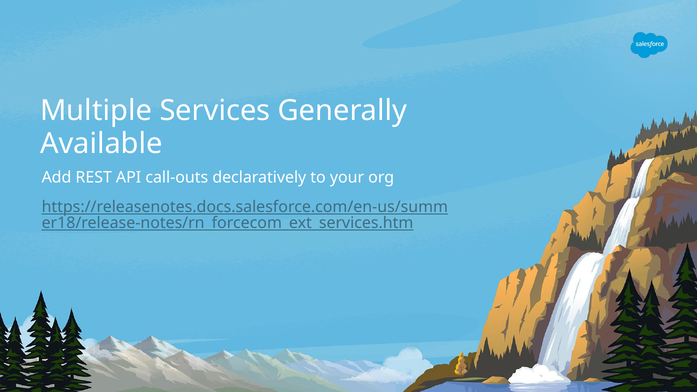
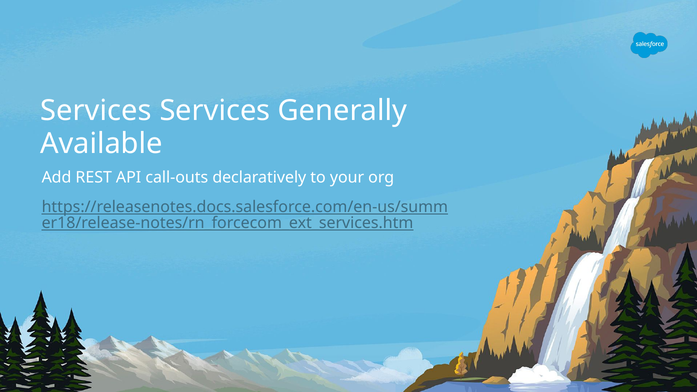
Multiple: Multiple -> Services (96, 111)
